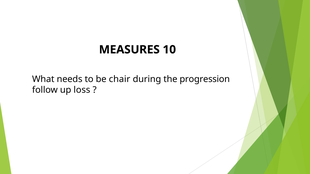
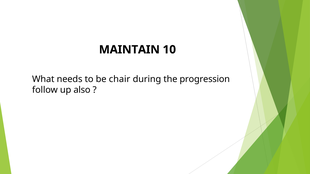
MEASURES: MEASURES -> MAINTAIN (129, 50)
loss: loss -> also (82, 90)
